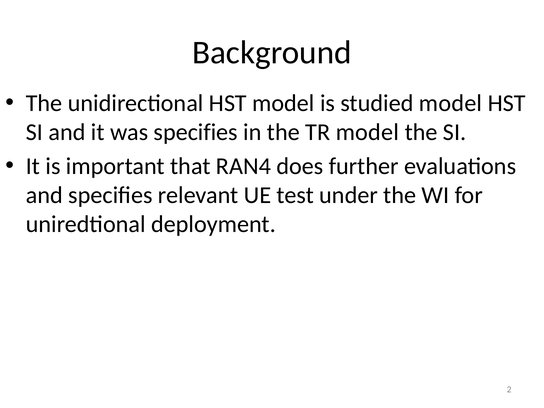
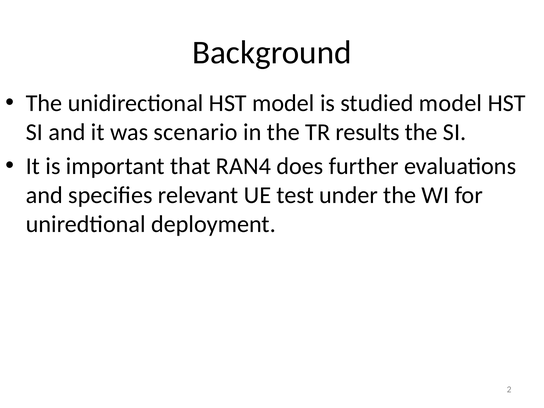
was specifies: specifies -> scenario (196, 132)
TR model: model -> results (368, 132)
